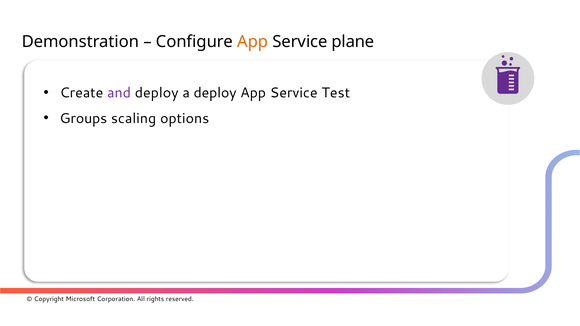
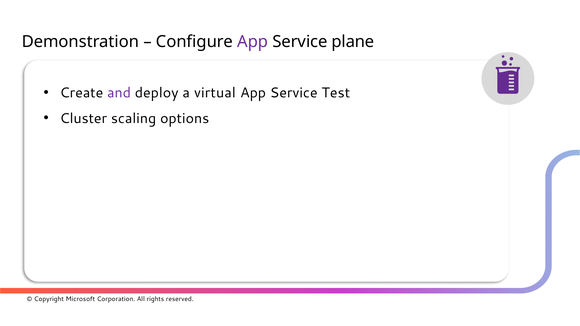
App colour: orange -> purple (253, 42)
a deploy: deploy -> virtual (215, 93)
Groups: Groups -> Cluster (83, 118)
